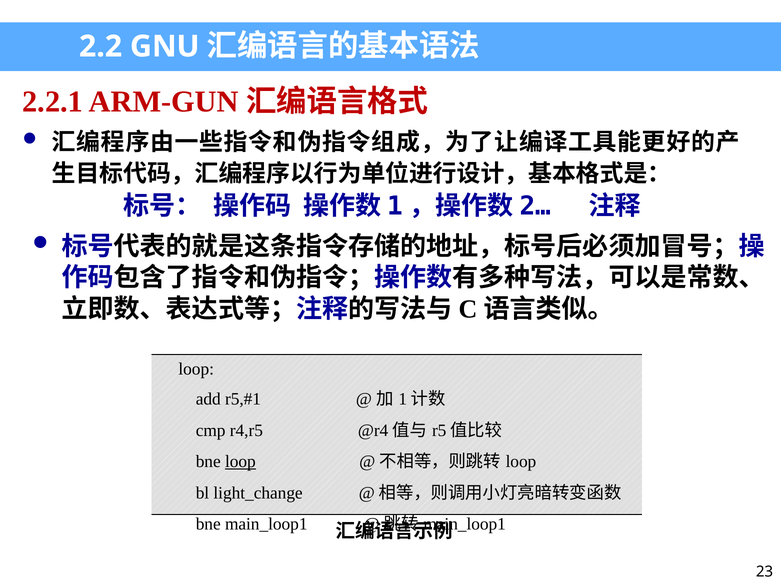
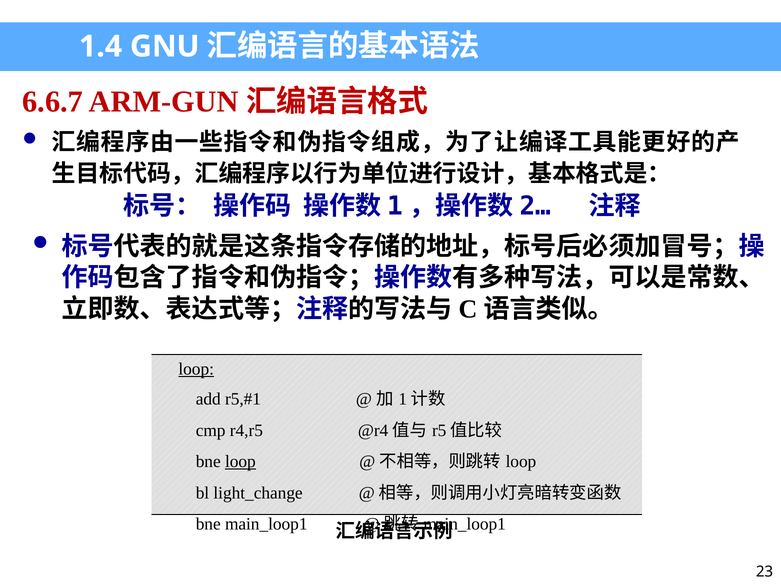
2.2: 2.2 -> 1.4 (101, 46)
2.2.1: 2.2.1 -> 6.6.7 (53, 102)
loop underline: none -> present (196, 369)
